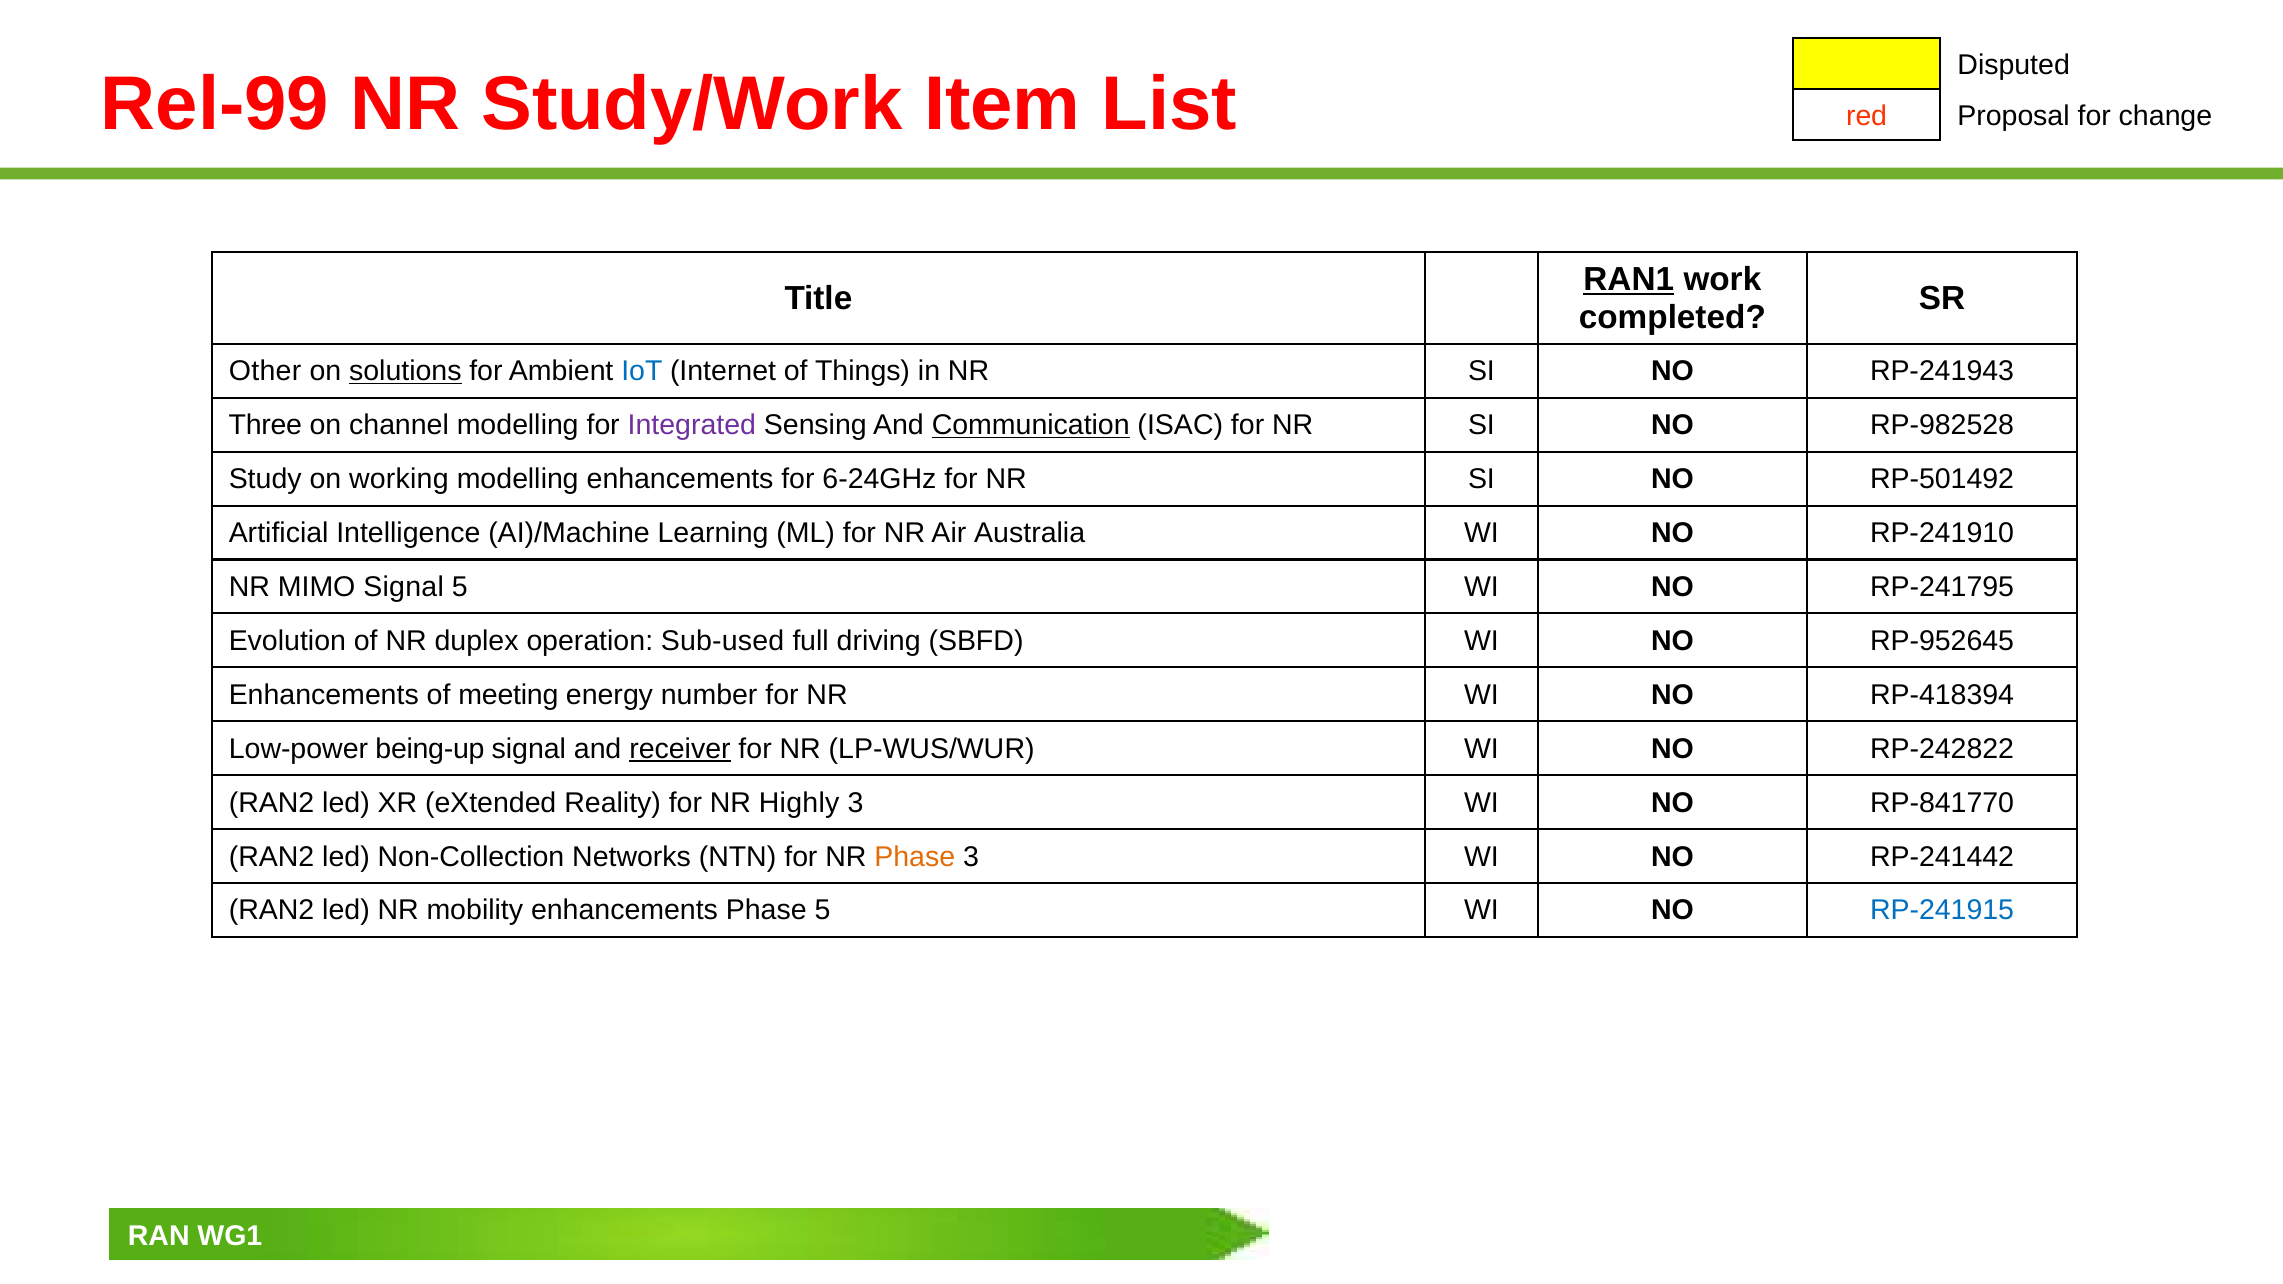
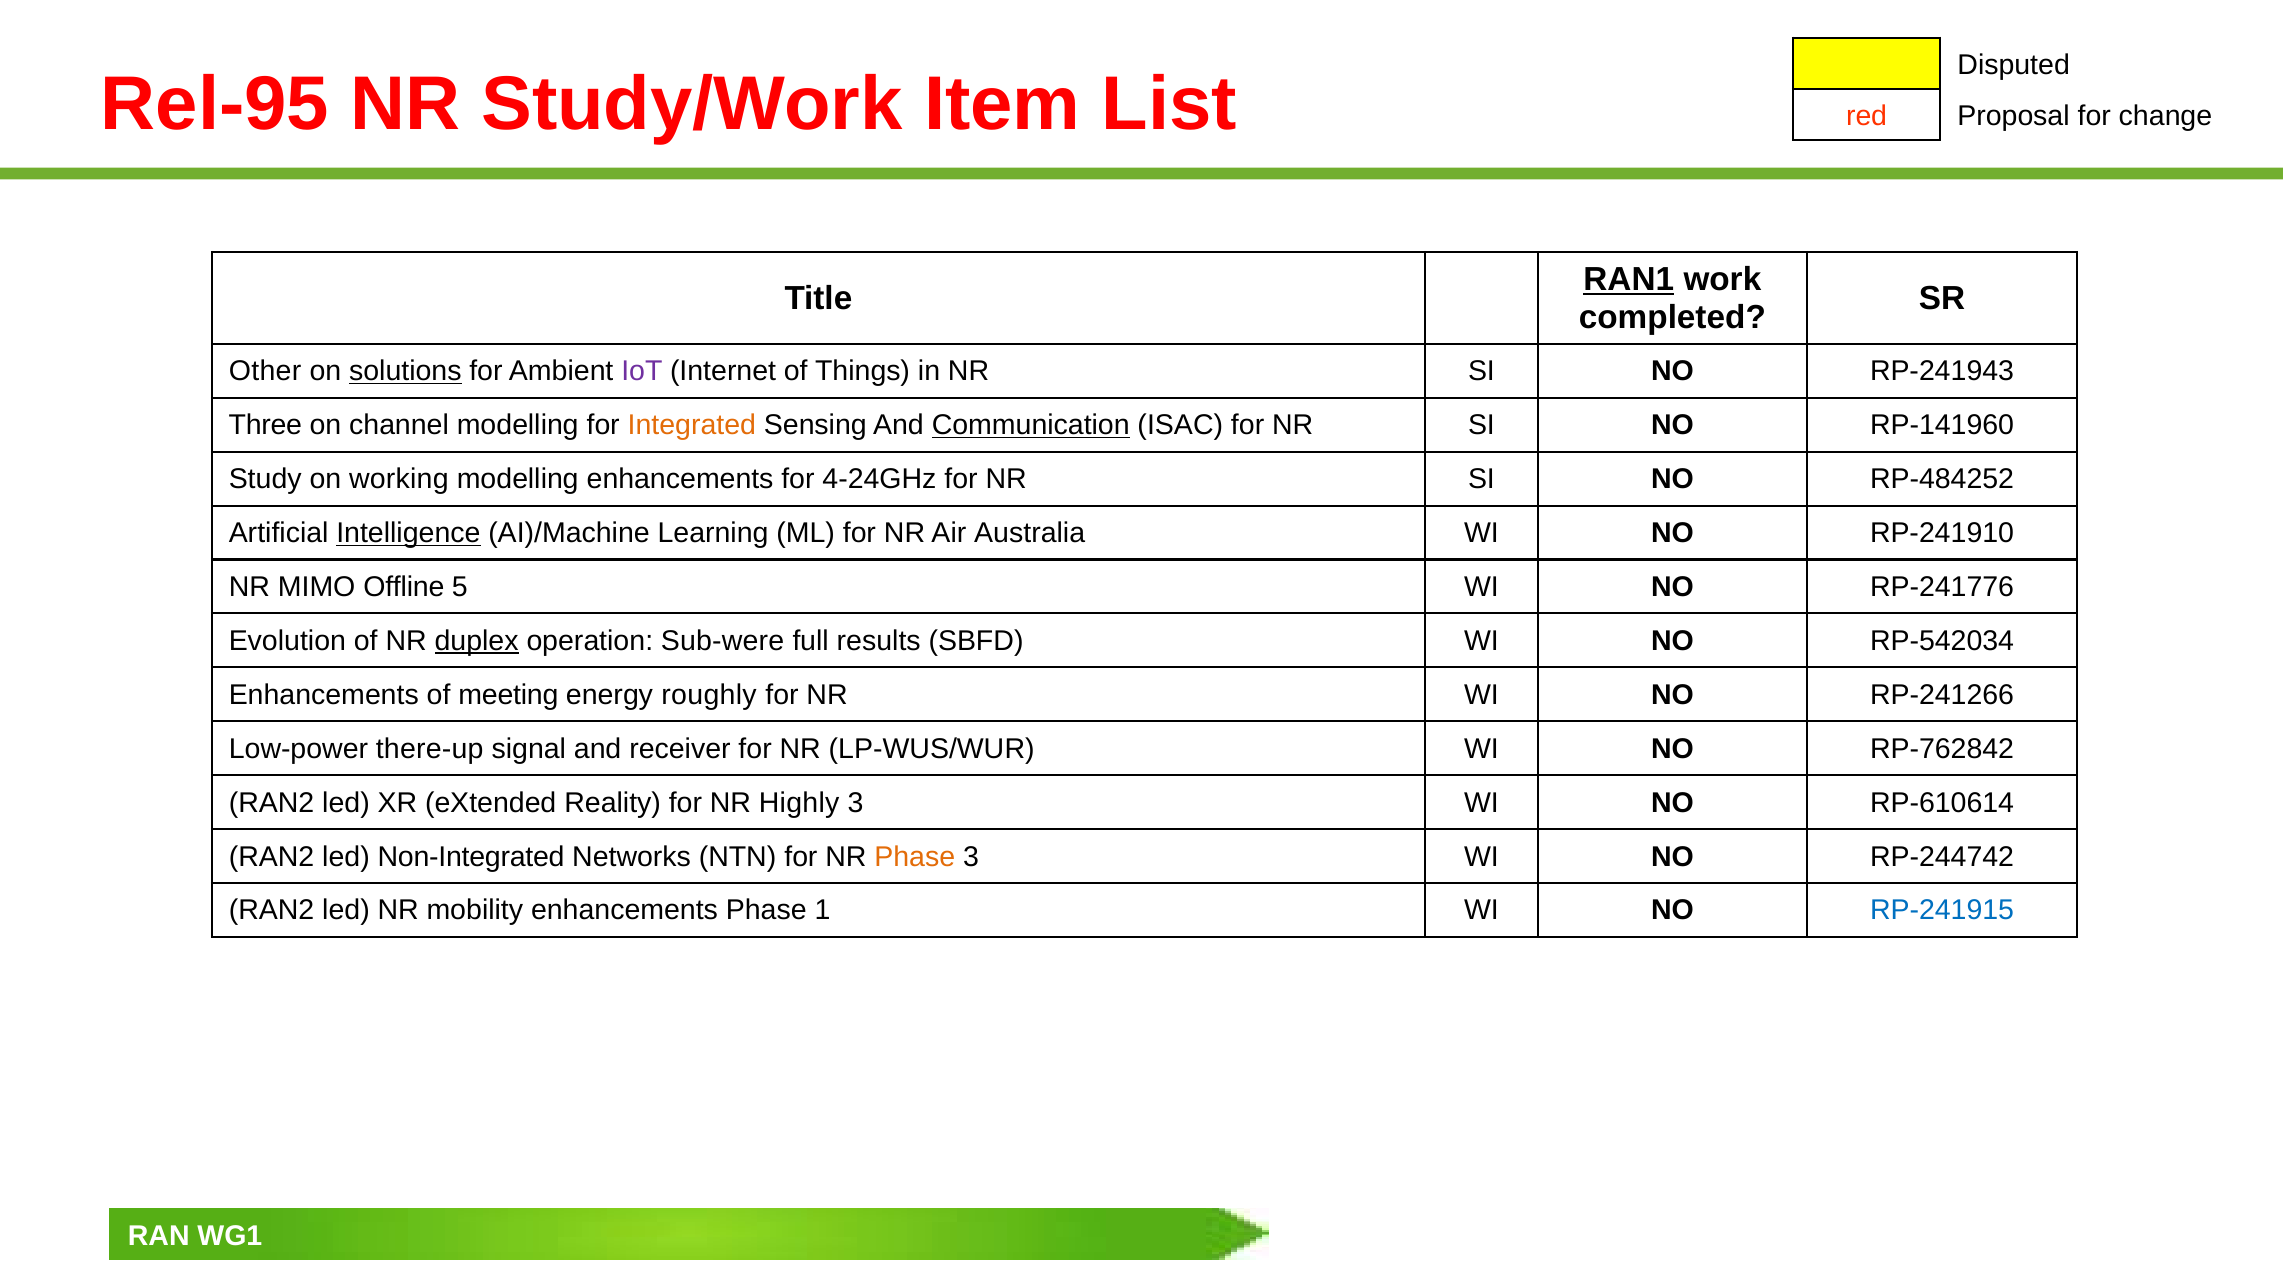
Rel-99: Rel-99 -> Rel-95 (215, 105)
IoT colour: blue -> purple (642, 371)
Integrated colour: purple -> orange (692, 425)
RP-982528: RP-982528 -> RP-141960 (1942, 425)
6-24GHz: 6-24GHz -> 4-24GHz (879, 479)
RP-501492: RP-501492 -> RP-484252 (1942, 479)
Intelligence underline: none -> present (408, 533)
MIMO Signal: Signal -> Offline (404, 587)
RP-241795: RP-241795 -> RP-241776 (1942, 587)
duplex underline: none -> present (477, 641)
Sub-used: Sub-used -> Sub-were (723, 641)
driving: driving -> results (879, 641)
RP-952645: RP-952645 -> RP-542034 (1942, 641)
number: number -> roughly (709, 695)
RP-418394: RP-418394 -> RP-241266 (1942, 695)
being-up: being-up -> there-up (430, 749)
receiver underline: present -> none (680, 749)
RP-242822: RP-242822 -> RP-762842 (1942, 749)
RP-841770: RP-841770 -> RP-610614 (1942, 803)
Non-Collection: Non-Collection -> Non-Integrated (471, 857)
RP-241442: RP-241442 -> RP-244742 (1942, 857)
Phase 5: 5 -> 1 (822, 911)
